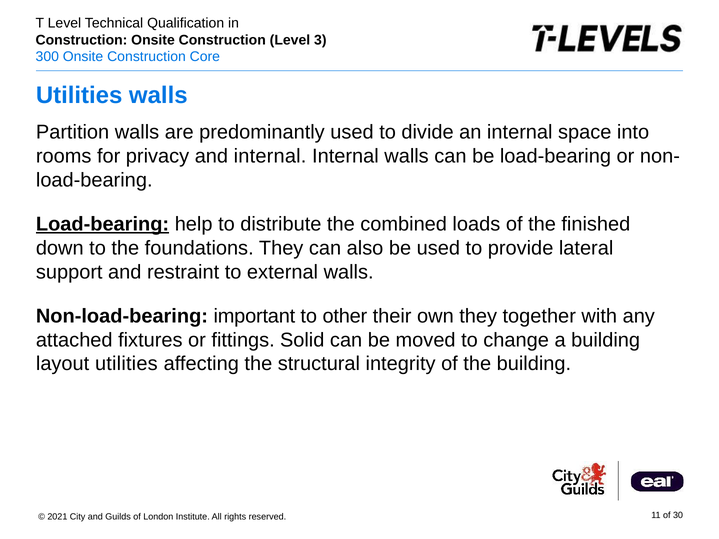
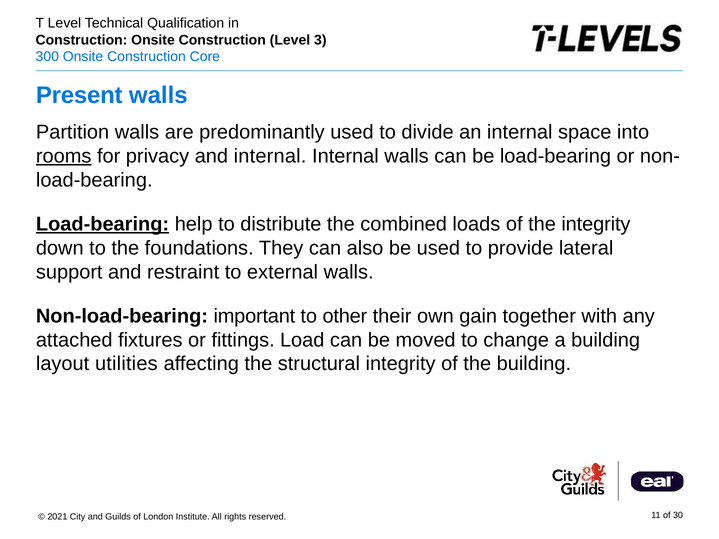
Utilities: Utilities -> Present (79, 95)
rooms underline: none -> present (64, 156)
the finished: finished -> integrity (596, 224)
own they: they -> gain (478, 316)
Solid: Solid -> Load (302, 340)
